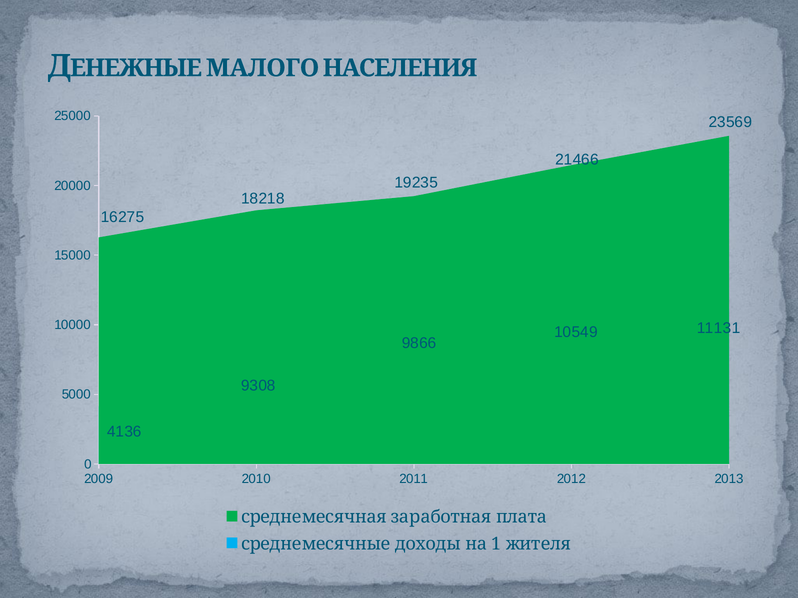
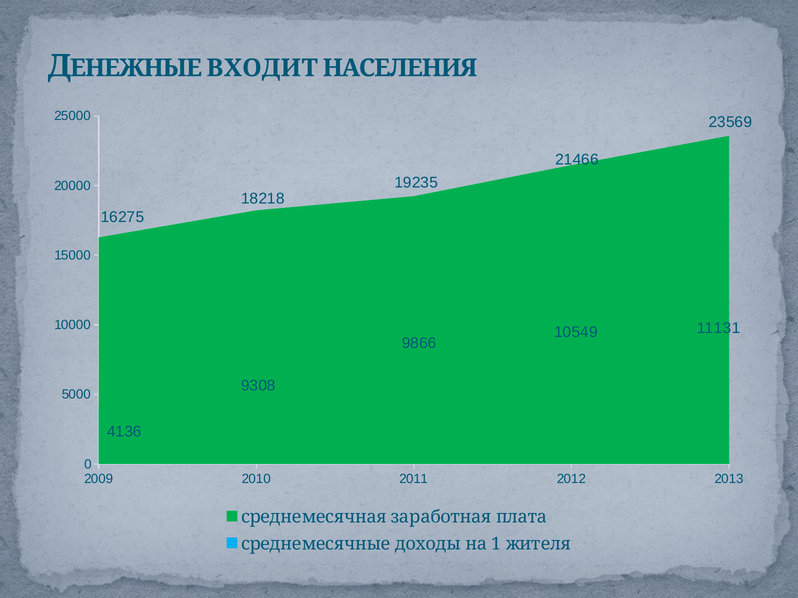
МАЛОГО: МАЛОГО -> ВХОДИТ (262, 68)
